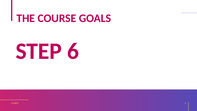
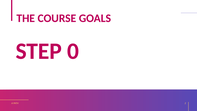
6: 6 -> 0 (73, 51)
